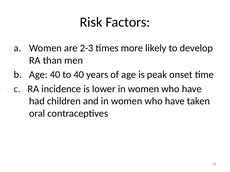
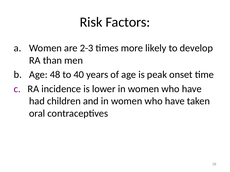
Age 40: 40 -> 48 (55, 75)
